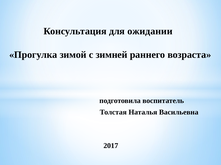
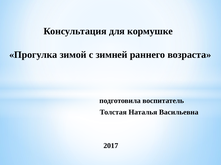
ожидании: ожидании -> кормушке (150, 31)
